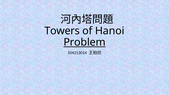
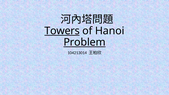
Towers underline: none -> present (62, 31)
